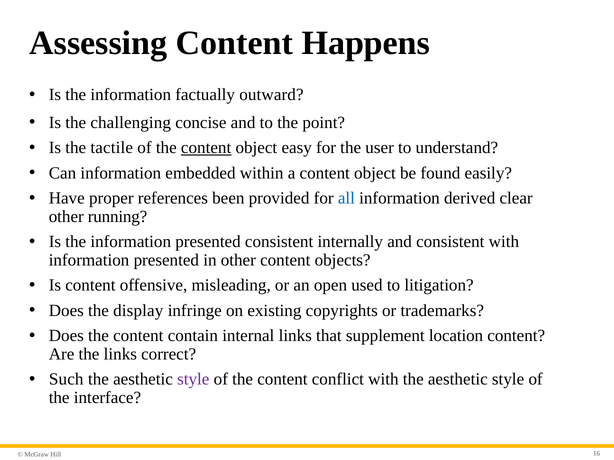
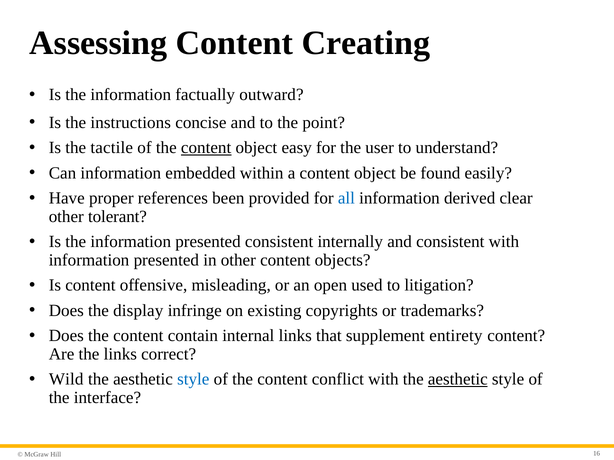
Happens: Happens -> Creating (366, 43)
challenging: challenging -> instructions (131, 123)
running: running -> tolerant (117, 217)
location: location -> entirety (456, 336)
Such: Such -> Wild (66, 380)
style colour: purple -> blue (193, 380)
aesthetic underline: none -> present (458, 380)
